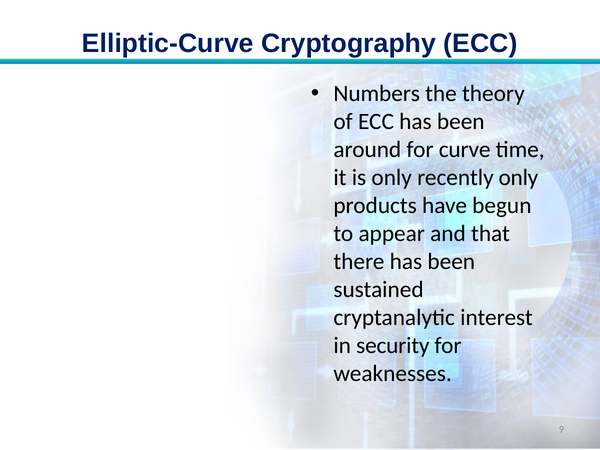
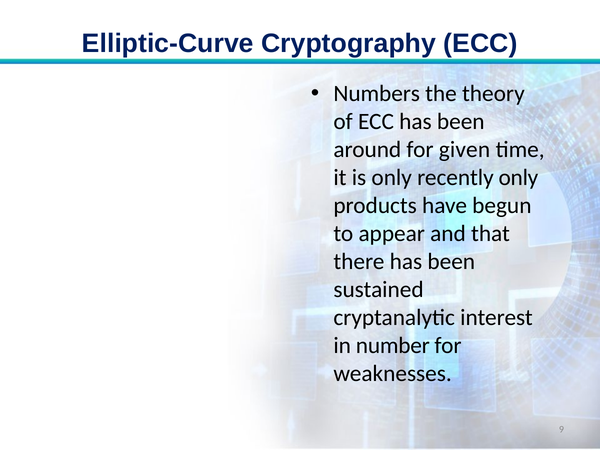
curve: curve -> given (464, 150)
security: security -> number (393, 346)
